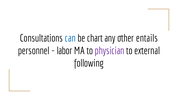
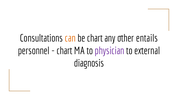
can colour: blue -> orange (70, 38)
labor: labor -> chart (65, 51)
following: following -> diagnosis (89, 63)
